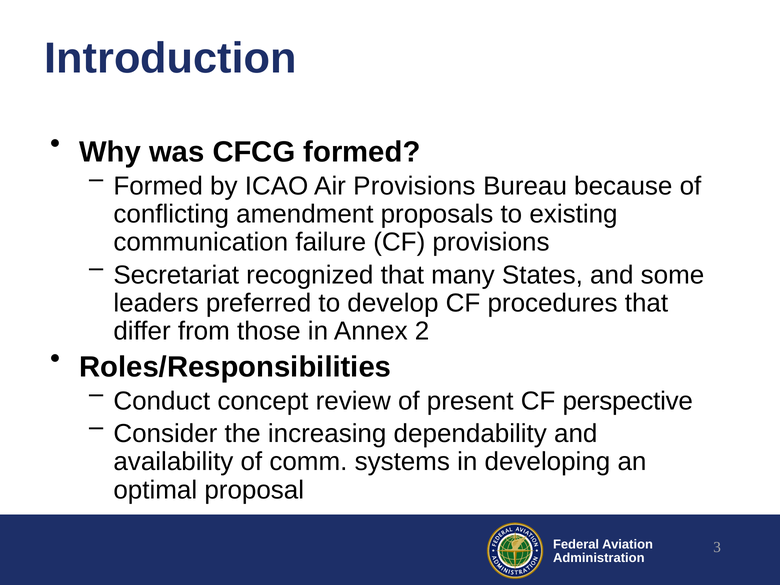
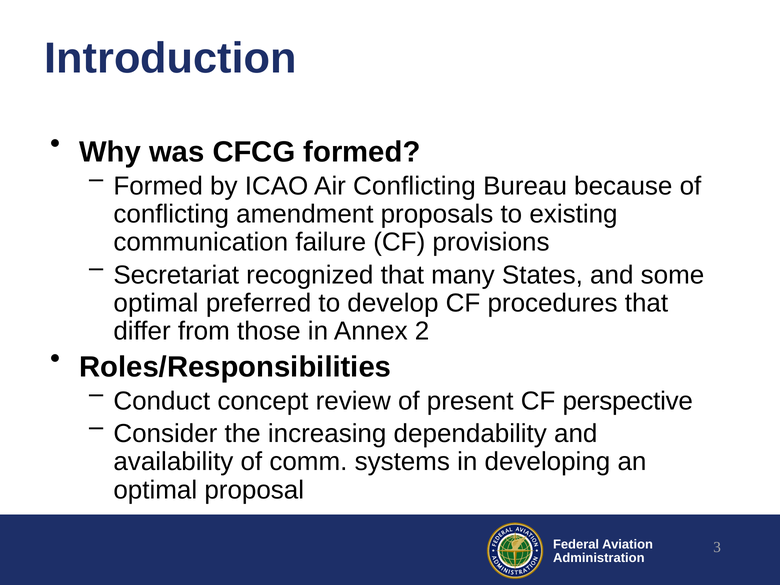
Air Provisions: Provisions -> Conflicting (414, 186)
leaders: leaders -> optimal (156, 303)
